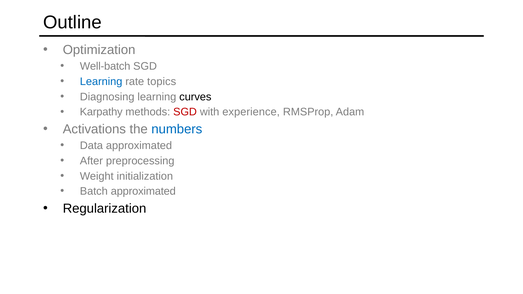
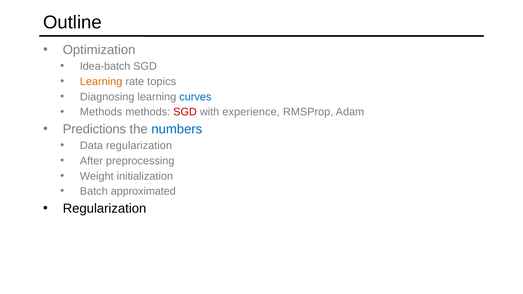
Well-batch: Well-batch -> Idea-batch (105, 66)
Learning colour: blue -> orange (101, 82)
curves colour: black -> blue (195, 97)
Karpathy: Karpathy -> Methods (101, 112)
Activations: Activations -> Predictions (94, 129)
Data approximated: approximated -> regularization (139, 146)
